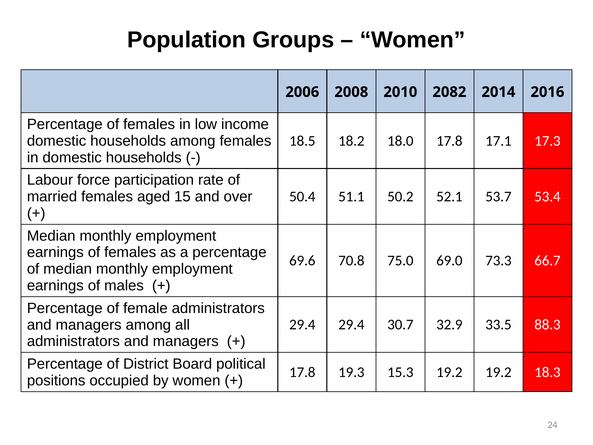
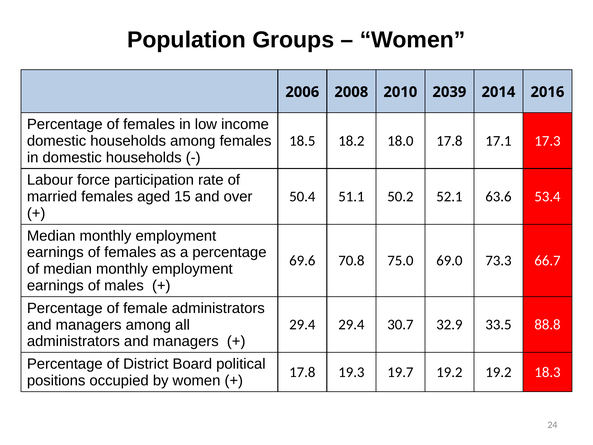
2082: 2082 -> 2039 (449, 92)
53.7: 53.7 -> 63.6 (498, 196)
88.3: 88.3 -> 88.8 (547, 325)
15.3: 15.3 -> 19.7 (400, 372)
